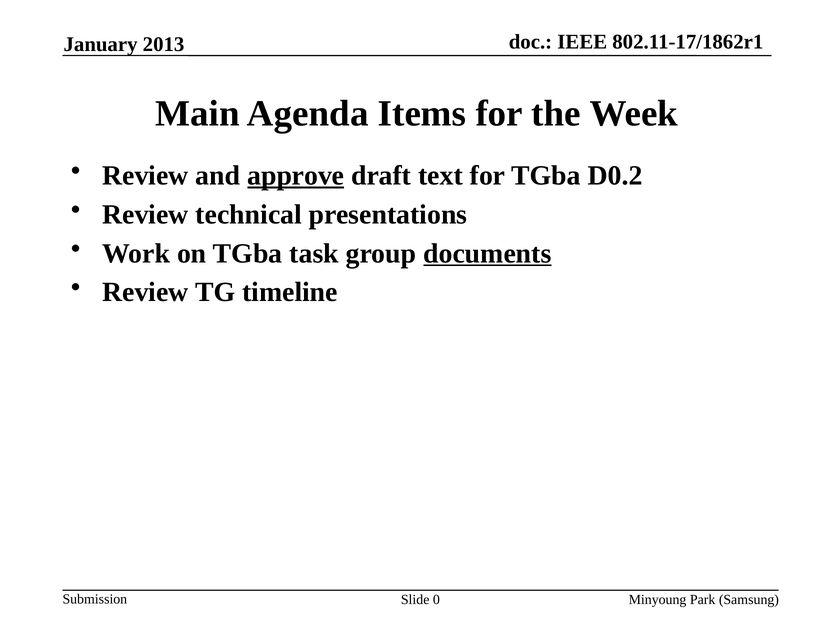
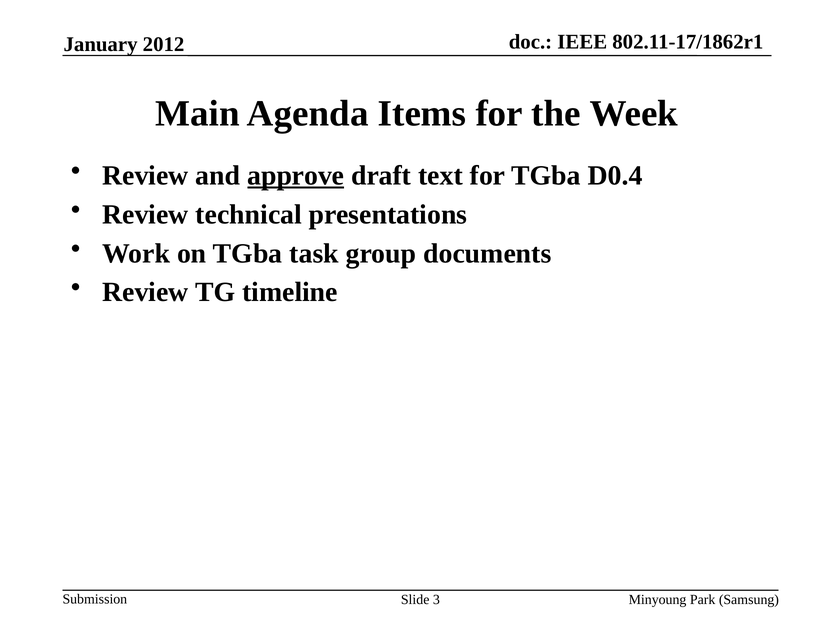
2013: 2013 -> 2012 (164, 45)
D0.2: D0.2 -> D0.4 (615, 176)
documents underline: present -> none (487, 254)
0: 0 -> 3 (436, 600)
